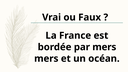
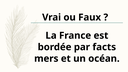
par mers: mers -> facts (104, 47)
